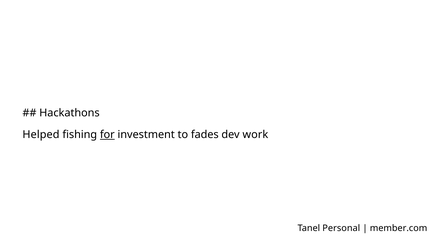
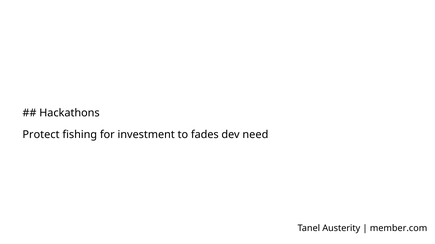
Helped: Helped -> Protect (41, 135)
for underline: present -> none (107, 135)
work: work -> need (255, 135)
Personal: Personal -> Austerity (341, 229)
